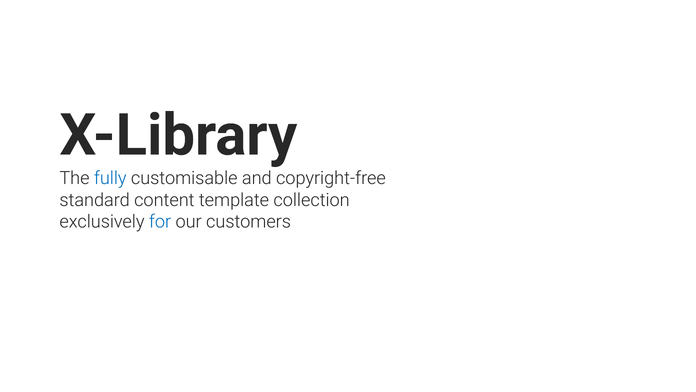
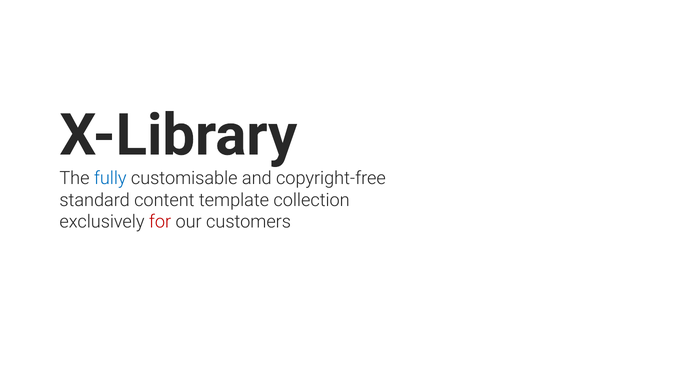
for colour: blue -> red (160, 222)
